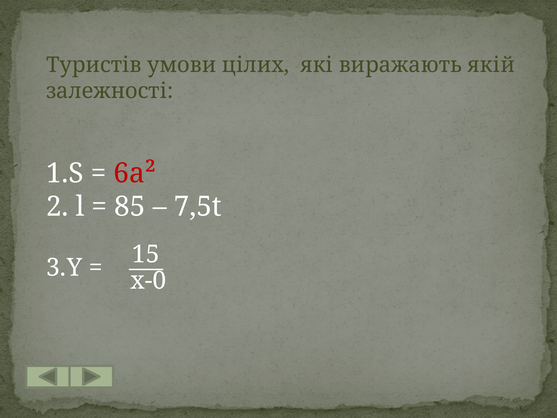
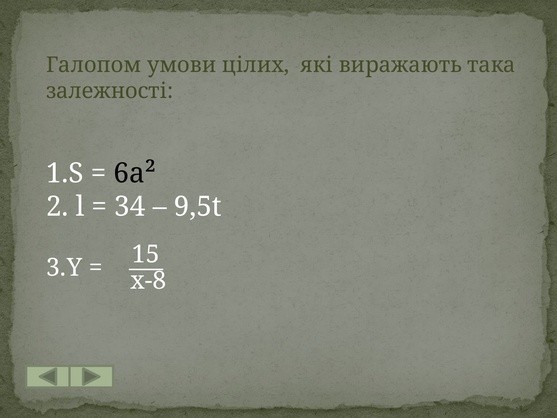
Туристів: Туристів -> Галопом (94, 65)
якій: якій -> така (491, 65)
6a² colour: red -> black (135, 173)
85: 85 -> 34 (130, 207)
7,5t: 7,5t -> 9,5t (198, 207)
x-0: x-0 -> x-8 (148, 280)
